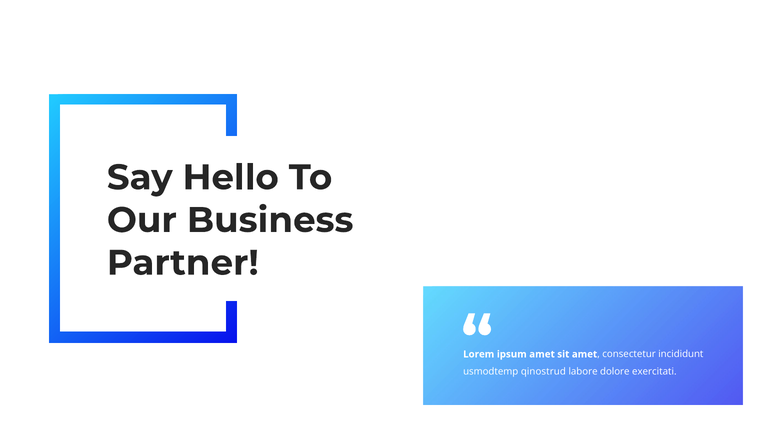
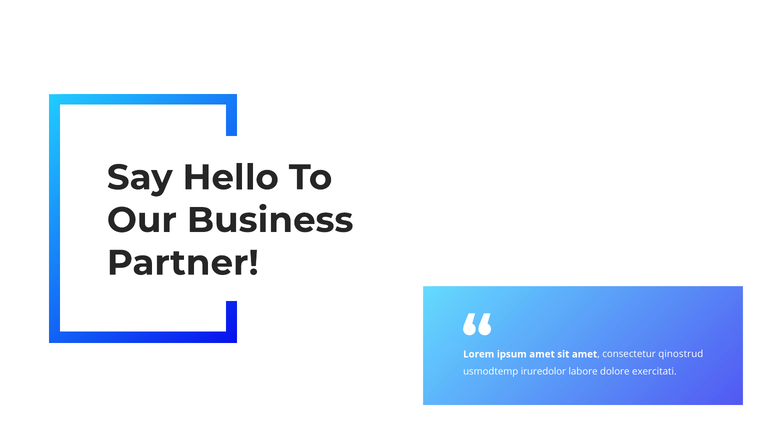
incididunt: incididunt -> qinostrud (681, 355)
qinostrud: qinostrud -> iruredolor (543, 372)
